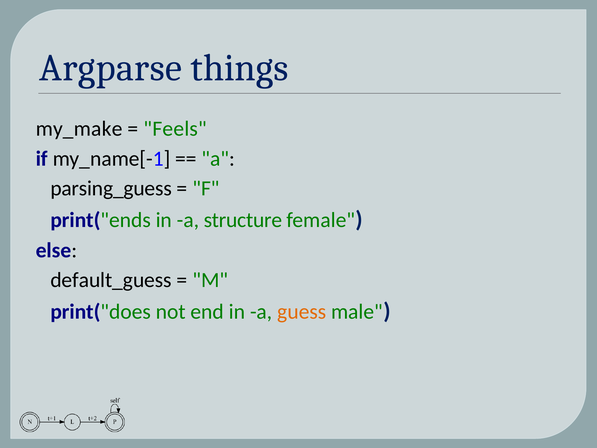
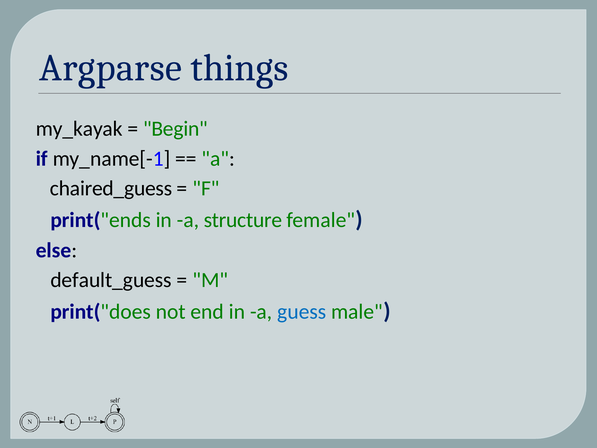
my_make: my_make -> my_kayak (79, 129)
Feels: Feels -> Begin (175, 129)
parsing_guess: parsing_guess -> chaired_guess (111, 188)
guess colour: orange -> blue (302, 312)
